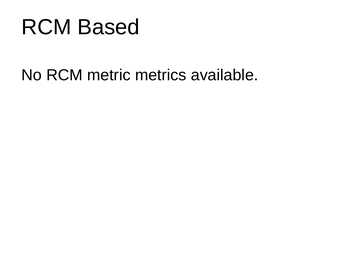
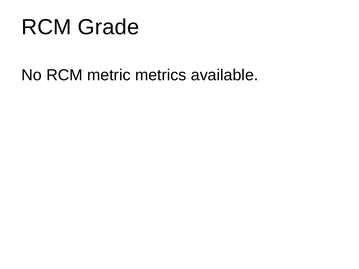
Based: Based -> Grade (108, 27)
